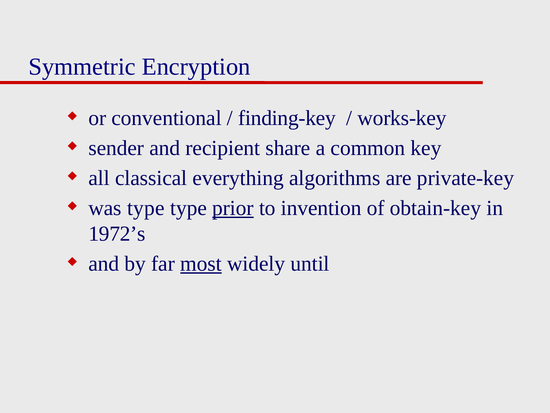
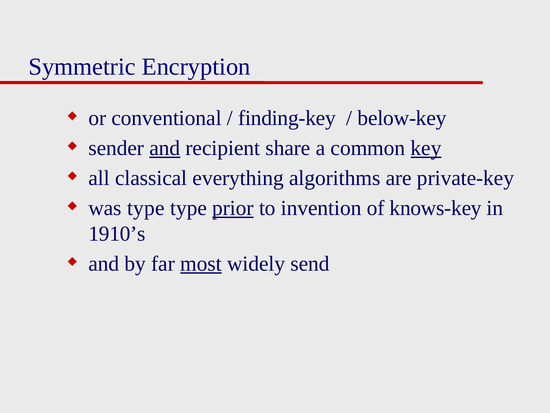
works-key: works-key -> below-key (402, 118)
and underline: none -> present (165, 148)
key underline: none -> present (426, 148)
obtain-key: obtain-key -> knows-key (436, 208)
1972’s: 1972’s -> 1910’s (117, 234)
until: until -> send (310, 264)
